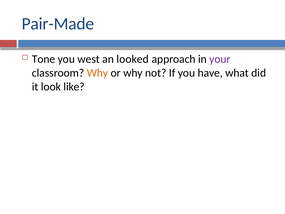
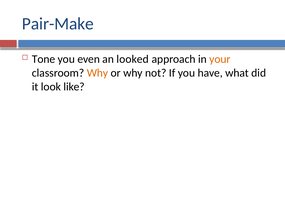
Pair-Made: Pair-Made -> Pair-Make (58, 24)
west: west -> even (89, 59)
your colour: purple -> orange (220, 59)
